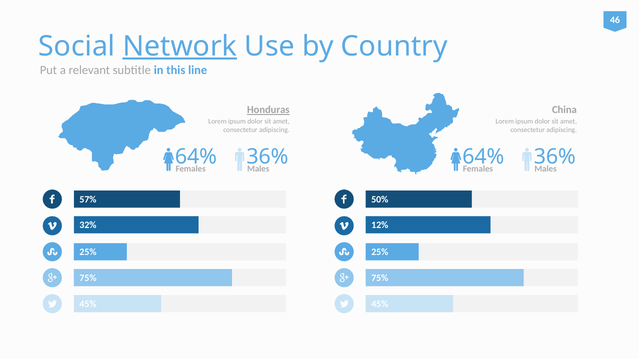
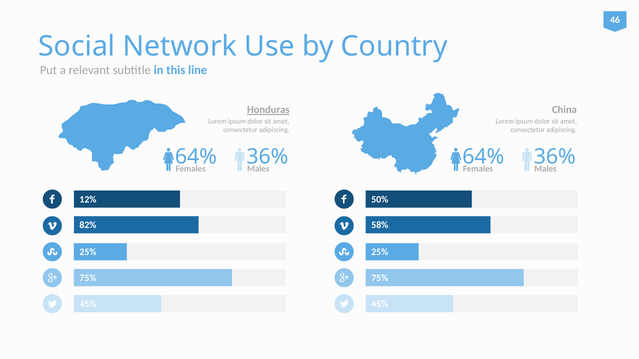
Network underline: present -> none (180, 46)
57%: 57% -> 12% (88, 200)
32%: 32% -> 82% (88, 226)
12%: 12% -> 58% (380, 226)
